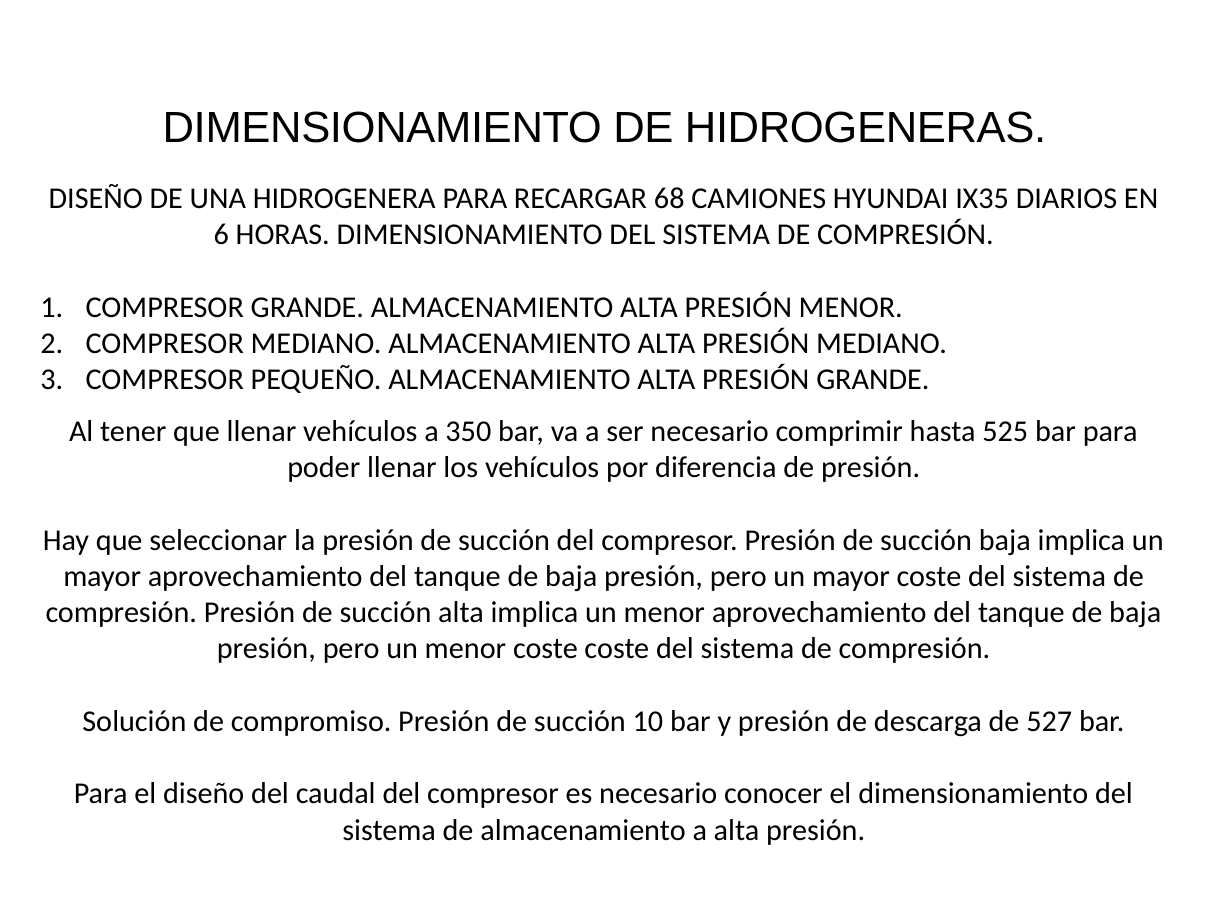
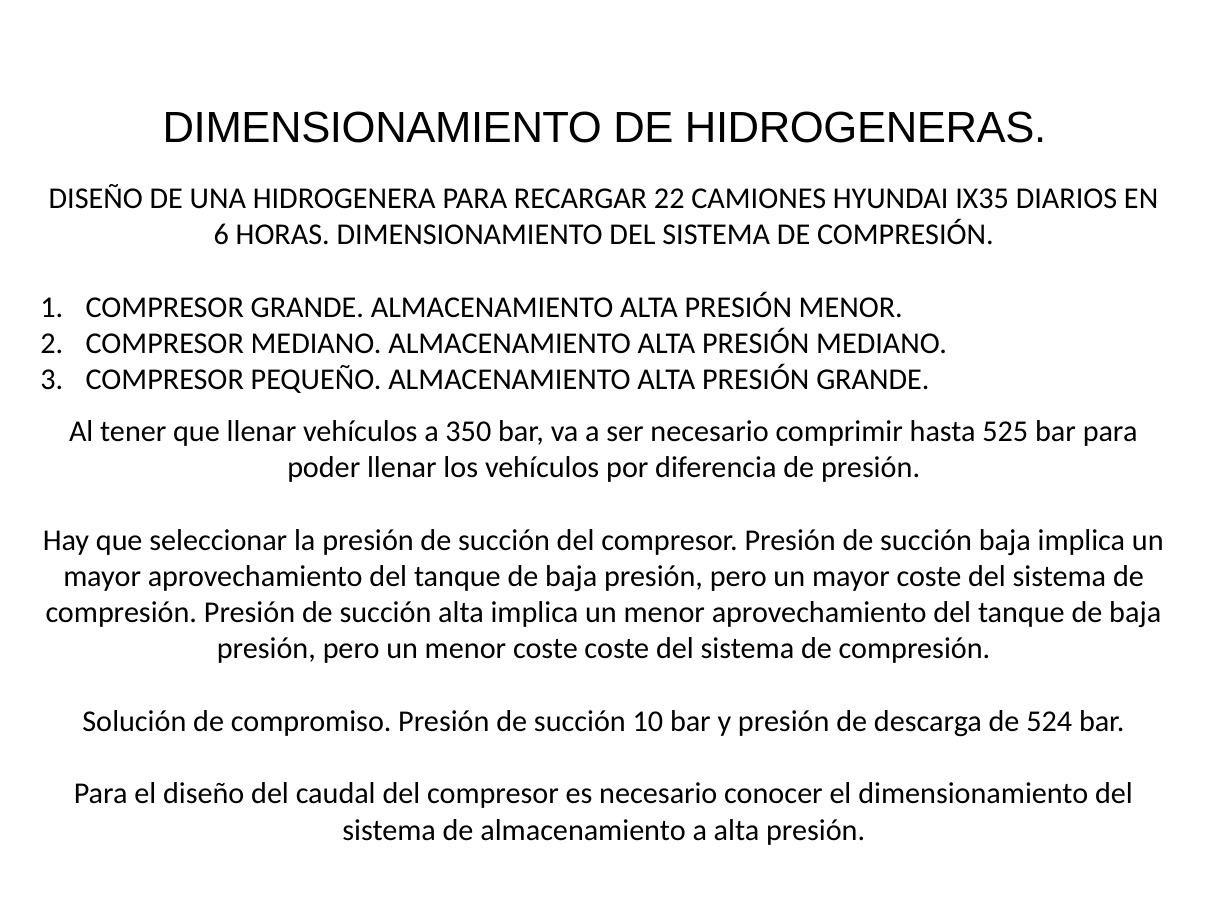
68: 68 -> 22 (669, 198)
527: 527 -> 524 (1049, 721)
